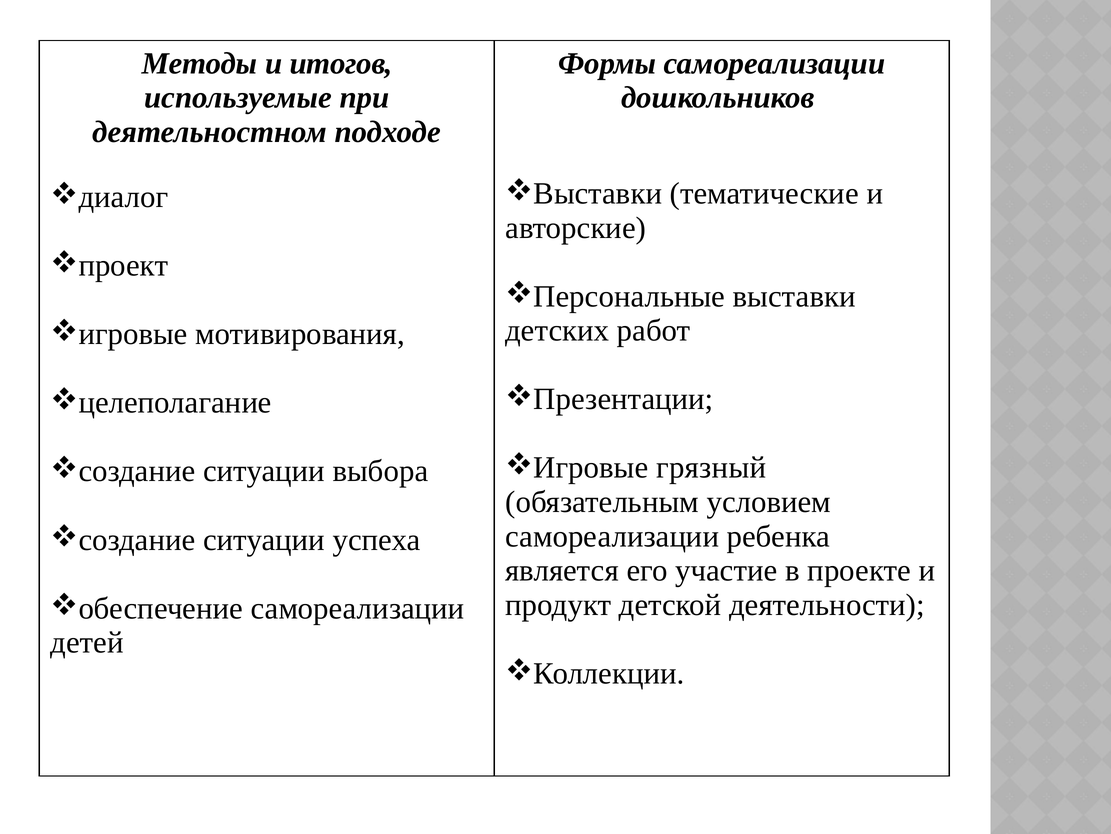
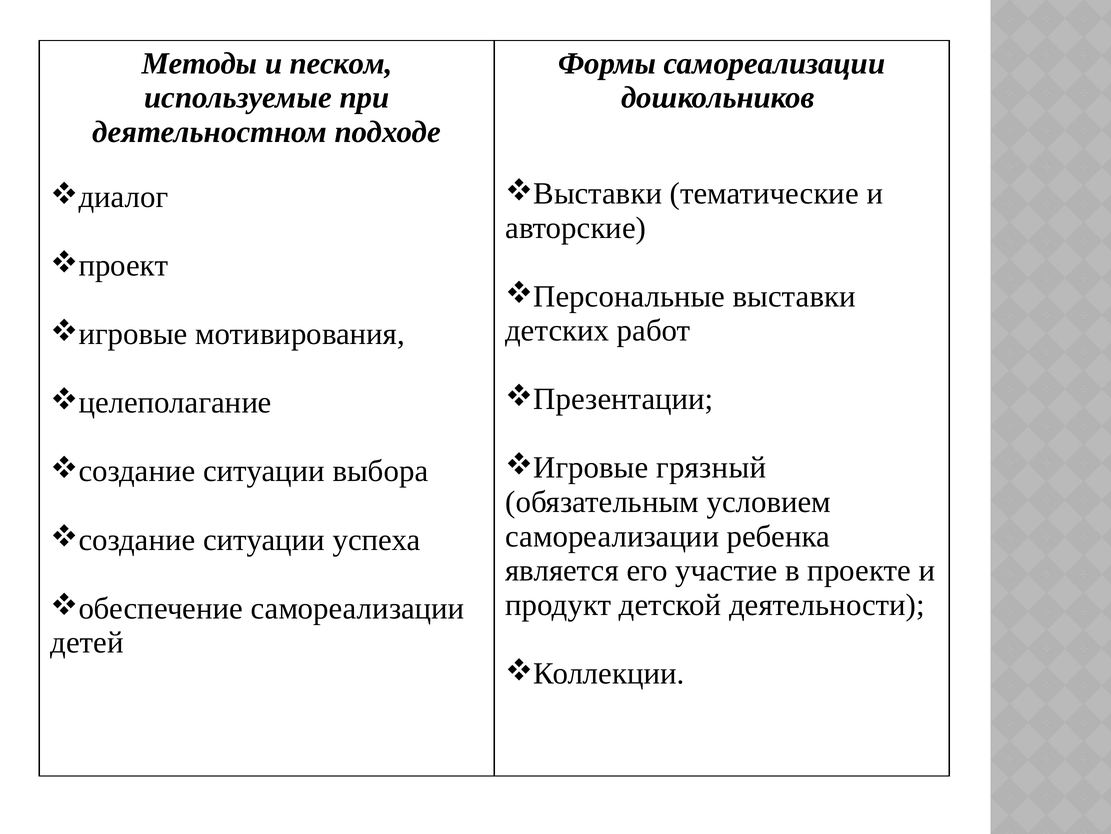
итогов: итогов -> песком (341, 63)
